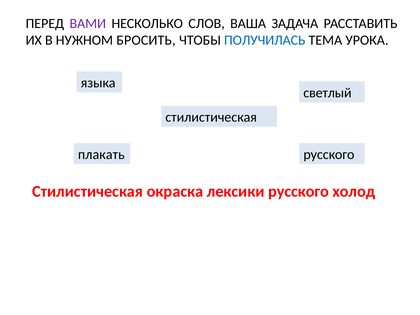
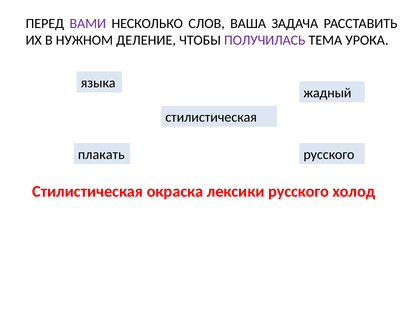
БРОСИТЬ: БРОСИТЬ -> ДЕЛЕНИЕ (146, 40)
ПОЛУЧИЛАСЬ colour: blue -> purple (265, 40)
светлый: светлый -> жадный (327, 93)
